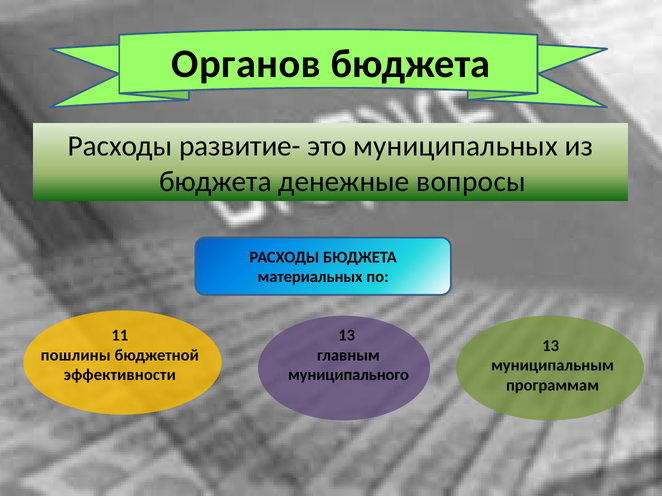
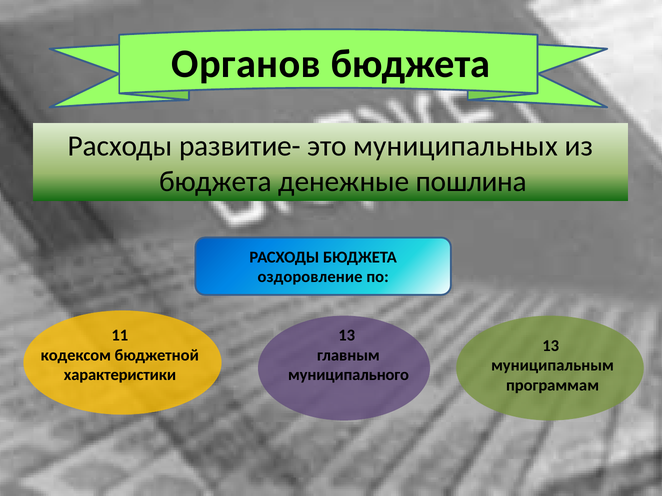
вопросы: вопросы -> пошлина (471, 182)
материальных: материальных -> оздоровление (310, 277)
пошлины: пошлины -> кодексом (76, 355)
эффективности: эффективности -> характеристики (120, 375)
